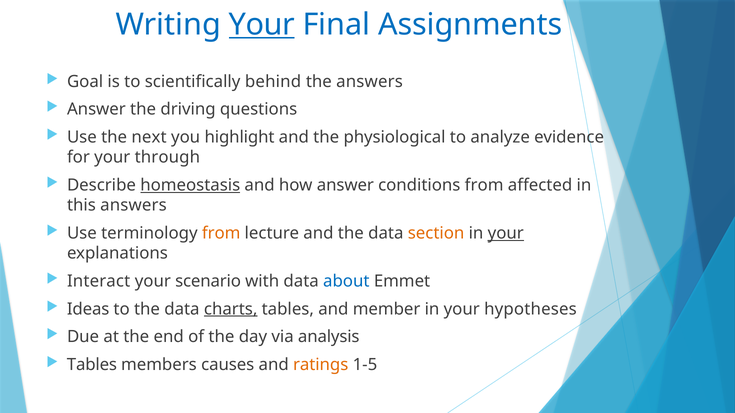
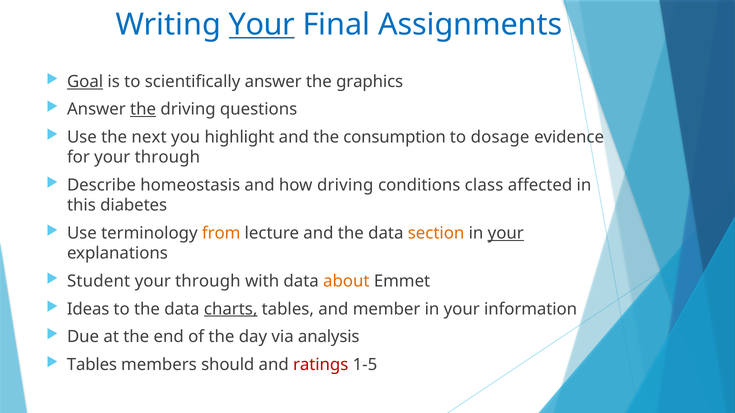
Goal underline: none -> present (85, 82)
scientifically behind: behind -> answer (273, 82)
the answers: answers -> graphics (370, 82)
the underline: none -> present (143, 110)
physiological: physiological -> consumption (395, 137)
analyze: analyze -> dosage (500, 137)
homeostasis underline: present -> none (190, 185)
how answer: answer -> driving (345, 185)
conditions from: from -> class (484, 185)
this answers: answers -> diabetes (134, 206)
Interact: Interact -> Student (99, 281)
scenario: scenario -> through (208, 281)
about colour: blue -> orange (346, 281)
hypotheses: hypotheses -> information (531, 309)
causes: causes -> should (228, 365)
ratings colour: orange -> red (321, 365)
